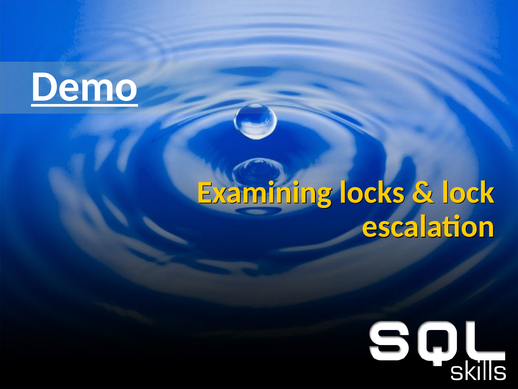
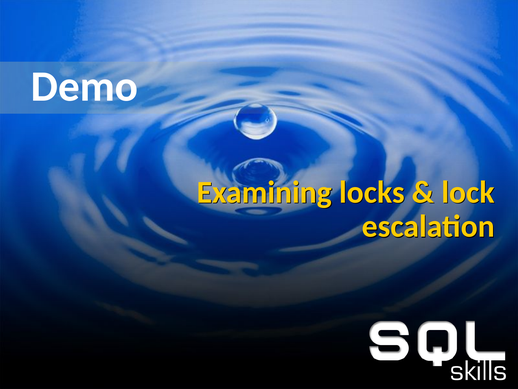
Demo underline: present -> none (85, 87)
